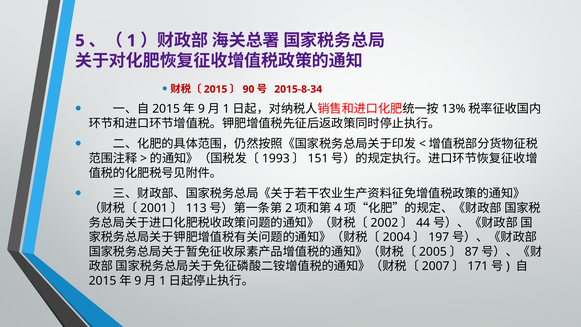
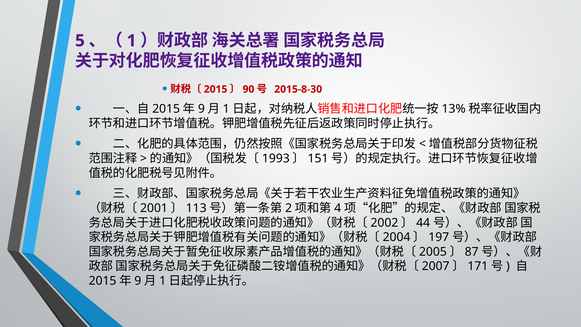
2015-8-34: 2015-8-34 -> 2015-8-30 (298, 89)
